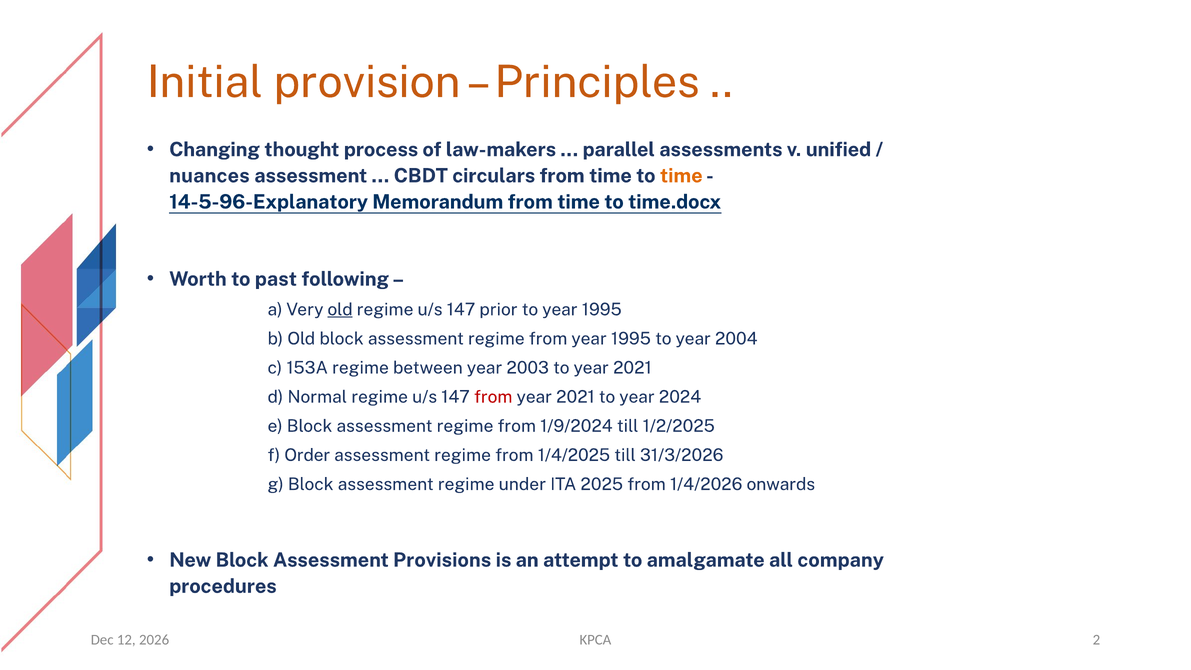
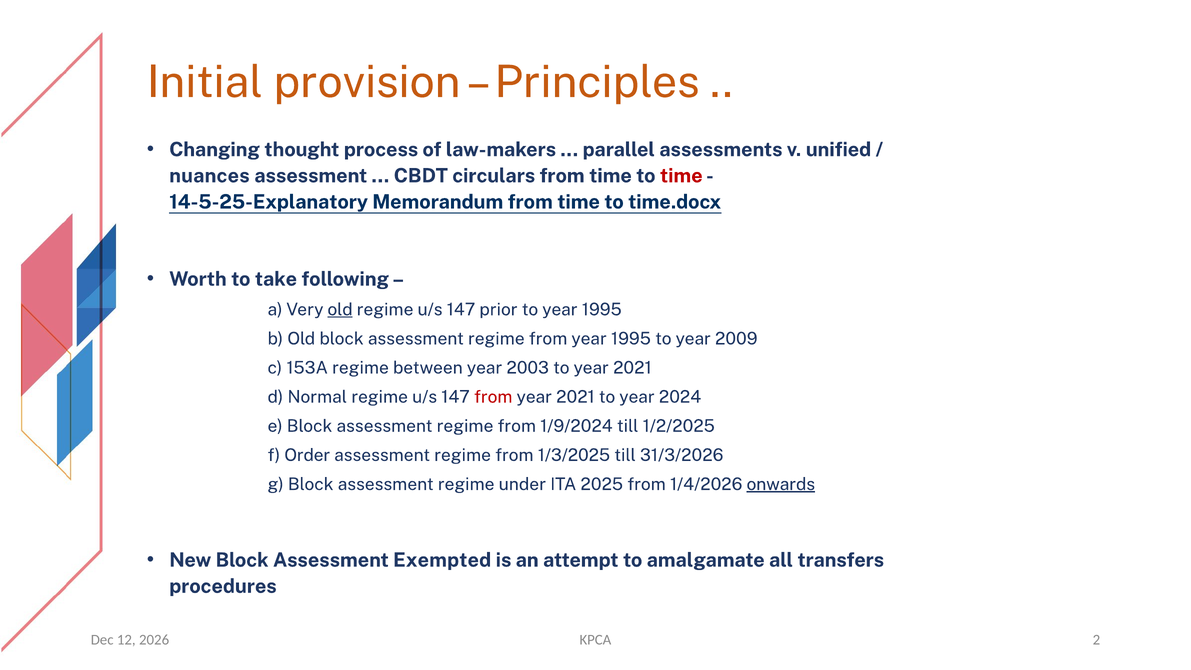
time colour: orange -> red (681, 176)
14-5-96-Explanatory: 14-5-96-Explanatory -> 14-5-25-Explanatory (269, 202)
past: past -> take (276, 279)
2004: 2004 -> 2009 (736, 339)
1/4/2025: 1/4/2025 -> 1/3/2025 (574, 455)
onwards underline: none -> present (781, 484)
Provisions: Provisions -> Exempted (442, 560)
company: company -> transfers (841, 560)
